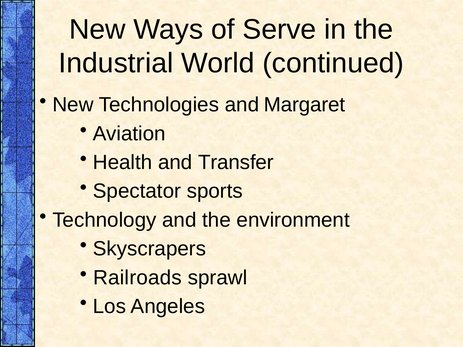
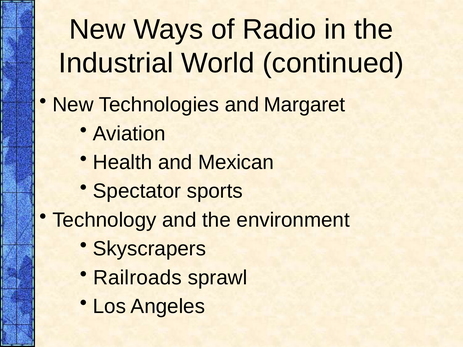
Serve: Serve -> Radio (279, 29)
Transfer: Transfer -> Mexican (236, 162)
